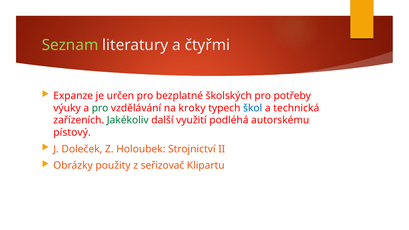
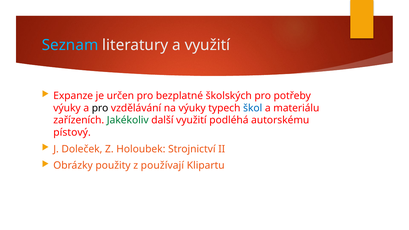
Seznam colour: light green -> light blue (70, 45)
a čtyřmi: čtyřmi -> využití (207, 45)
pro colour: green -> black (100, 108)
na kroky: kroky -> výuky (192, 108)
technická: technická -> materiálu (296, 108)
seřizovač: seřizovač -> používají (162, 166)
